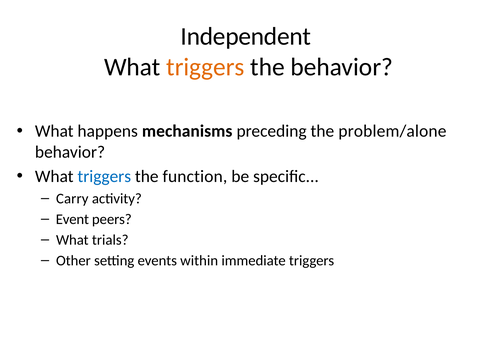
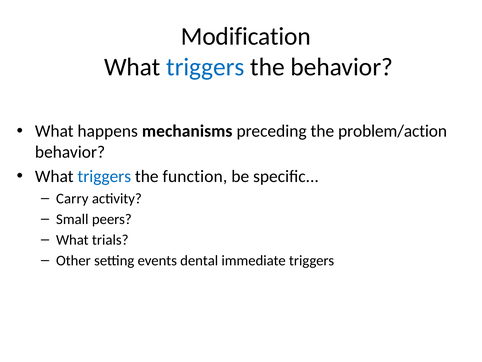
Independent: Independent -> Modification (246, 36)
triggers colour: orange -> blue (205, 67)
problem/alone: problem/alone -> problem/action (393, 131)
Event: Event -> Small (72, 219)
within: within -> dental (199, 260)
